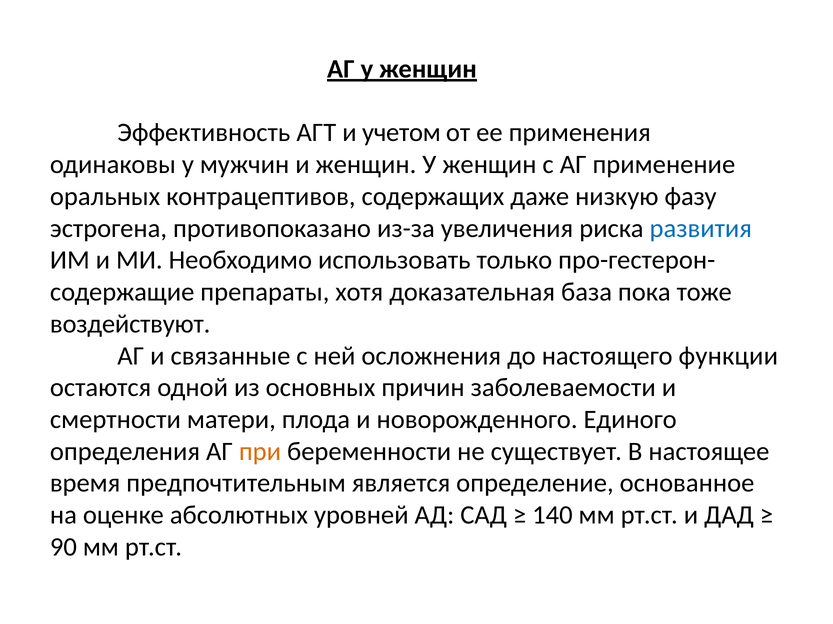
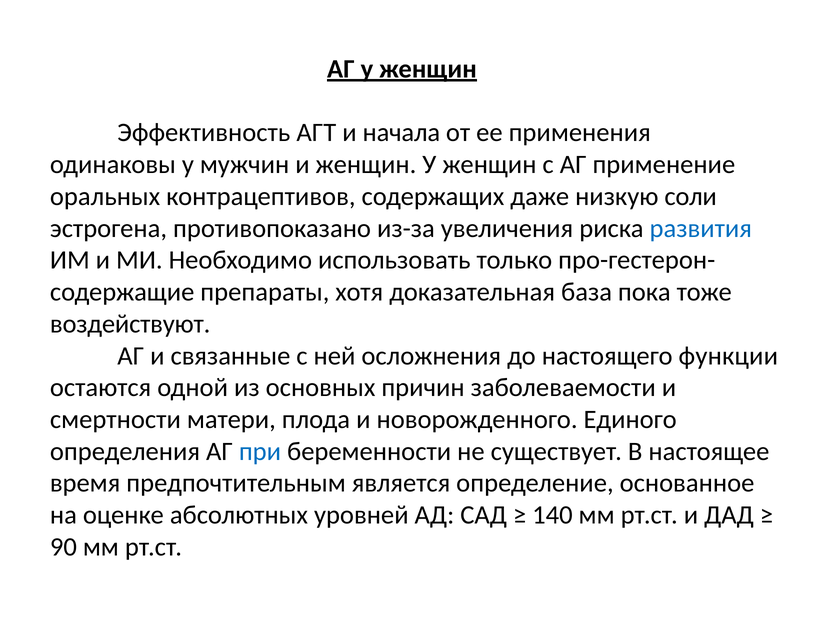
учетом: учетом -> начала (401, 133)
фазу: фазу -> соли (691, 197)
при colour: orange -> blue (260, 452)
